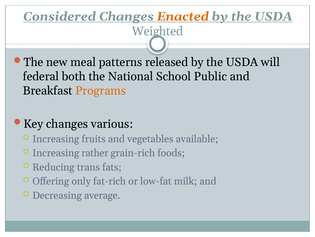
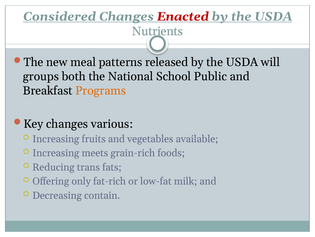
Enacted colour: orange -> red (183, 16)
Weighted: Weighted -> Nutrients (158, 31)
federal: federal -> groups (41, 76)
rather: rather -> meets (95, 153)
average: average -> contain (102, 195)
